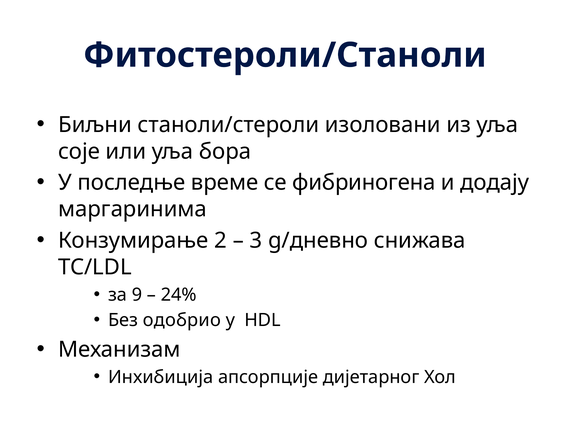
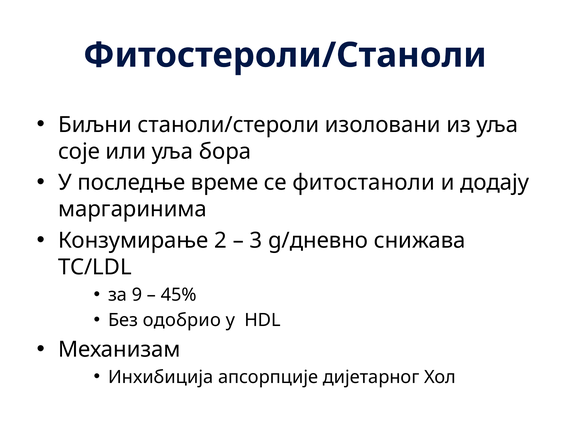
фибриногена: фибриногена -> фитостаноли (364, 182)
24%: 24% -> 45% (179, 294)
